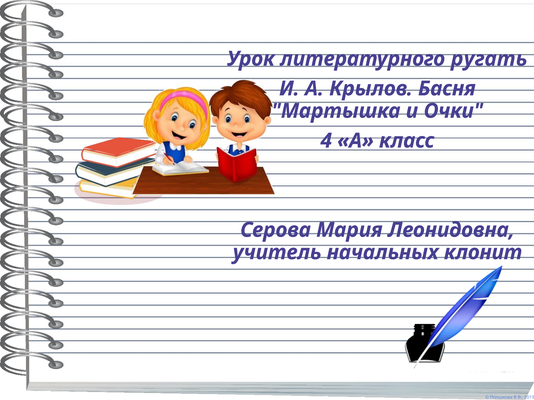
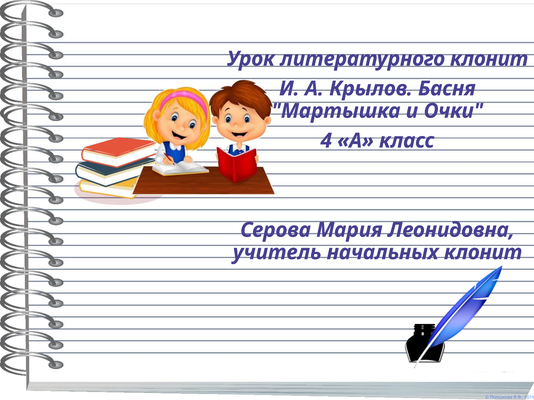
литературного ругать: ругать -> клонит (489, 59)
